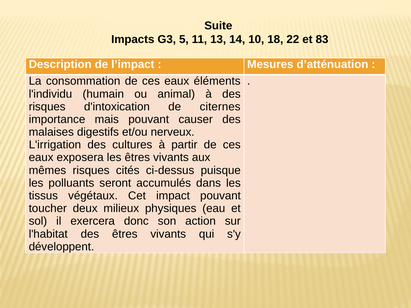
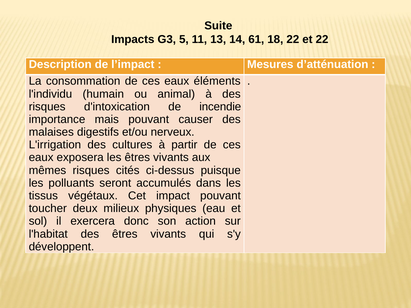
10: 10 -> 61 (256, 39)
et 83: 83 -> 22 (322, 39)
citernes: citernes -> incendie (220, 107)
